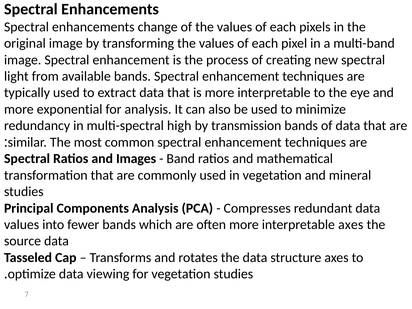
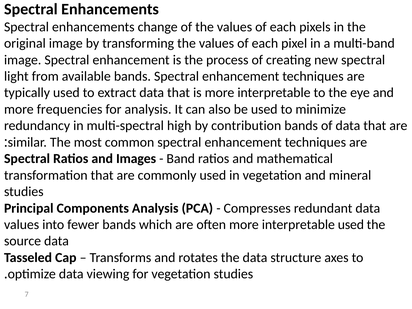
exponential: exponential -> frequencies (70, 109)
transmission: transmission -> contribution (246, 126)
interpretable axes: axes -> used (351, 225)
